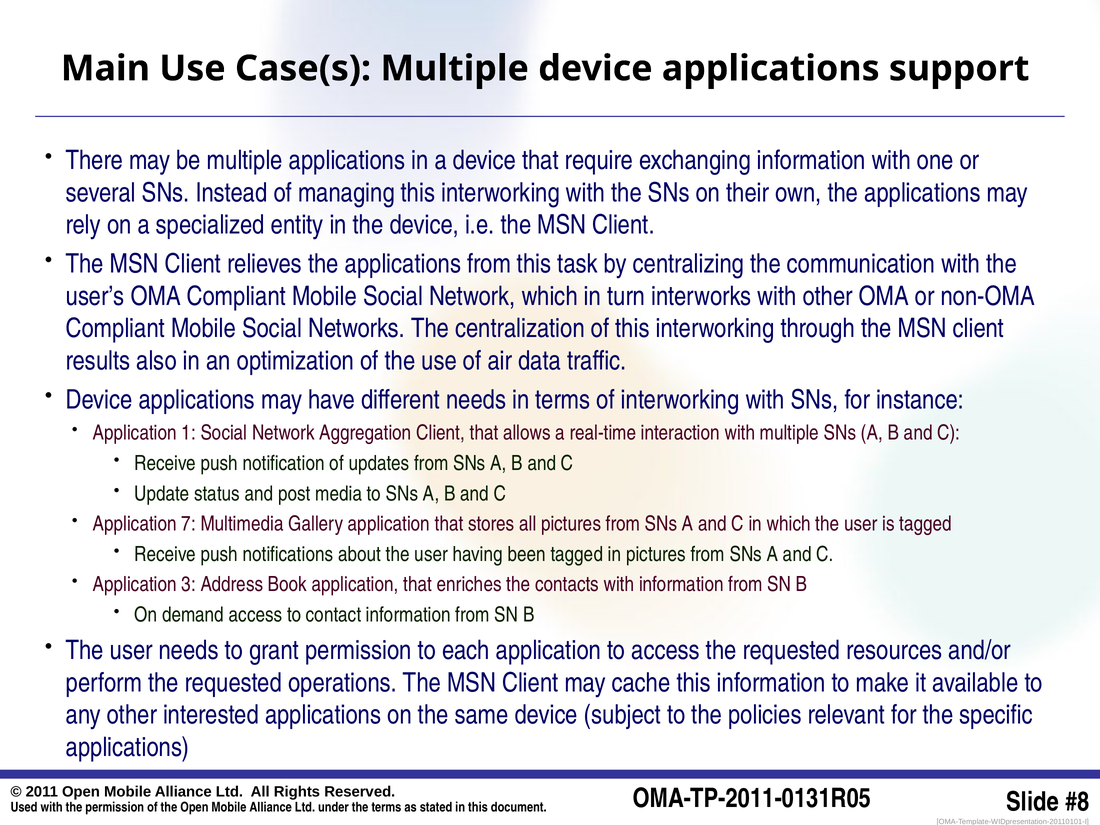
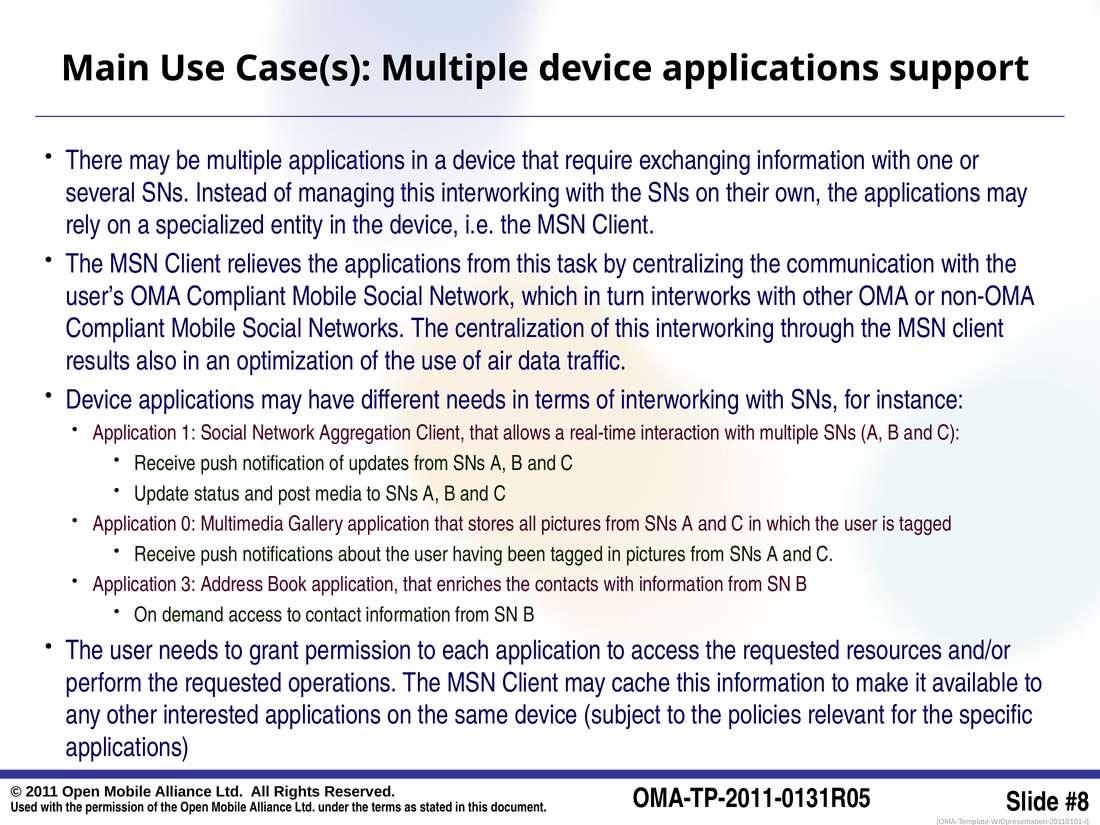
7: 7 -> 0 (189, 524)
